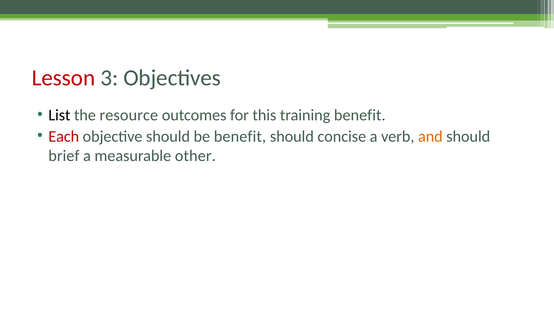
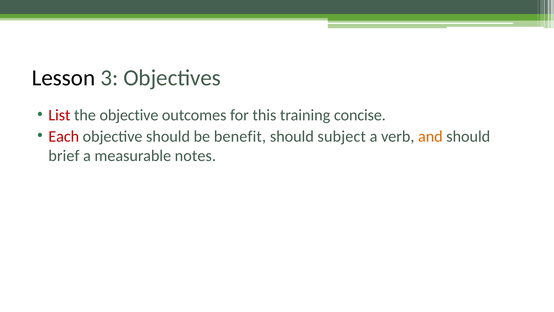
Lesson colour: red -> black (63, 78)
List colour: black -> red (59, 115)
the resource: resource -> objective (129, 115)
training benefit: benefit -> concise (360, 115)
concise: concise -> subject (342, 136)
other: other -> notes (195, 156)
